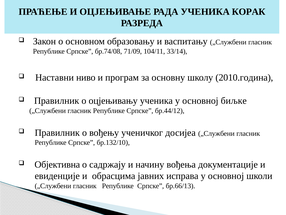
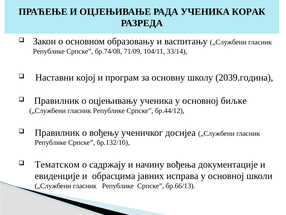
ниво: ниво -> којој (86, 77)
2010.година: 2010.година -> 2039.година (244, 77)
Објективна: Објективна -> Тематском (57, 164)
